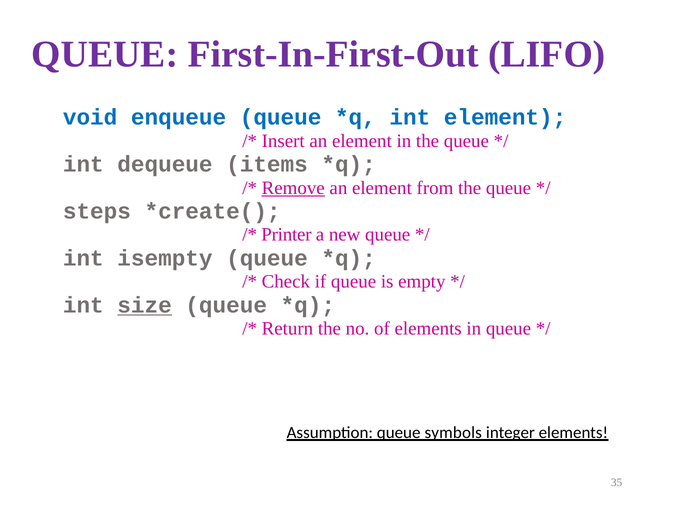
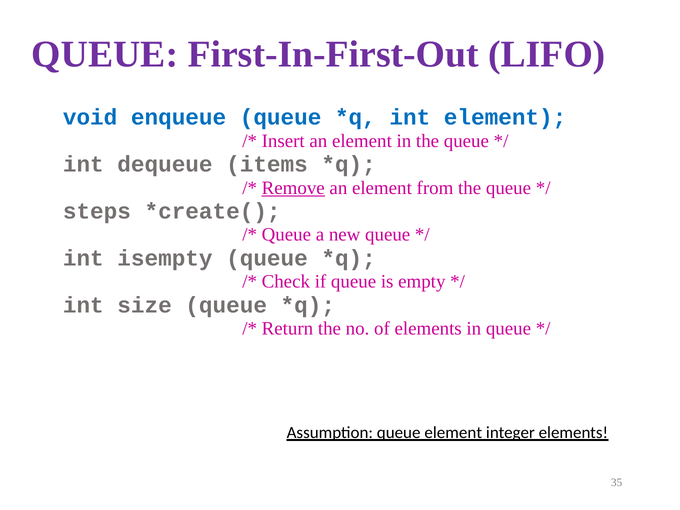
Printer: Printer -> Queue (286, 235)
size underline: present -> none (145, 305)
queue symbols: symbols -> element (453, 433)
